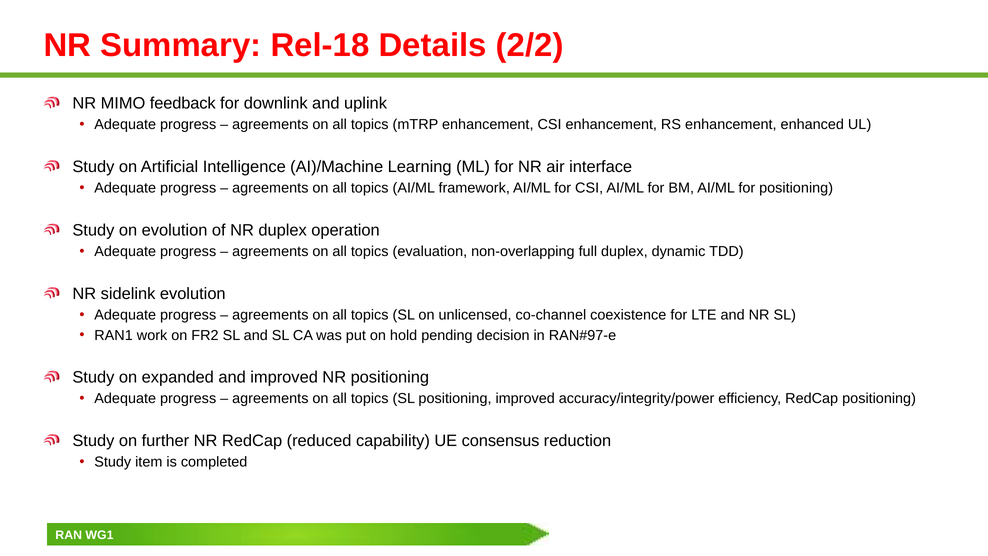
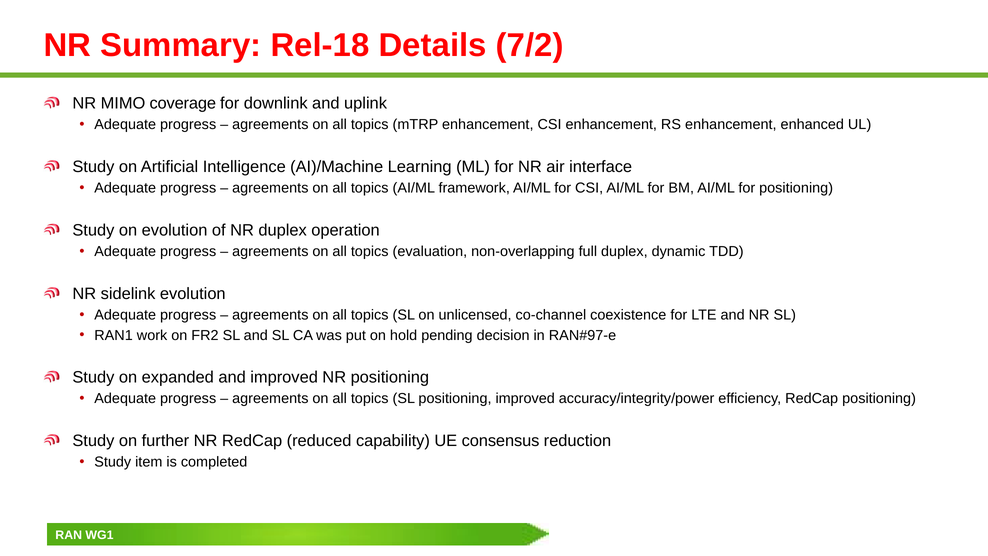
2/2: 2/2 -> 7/2 (530, 45)
feedback: feedback -> coverage (183, 103)
